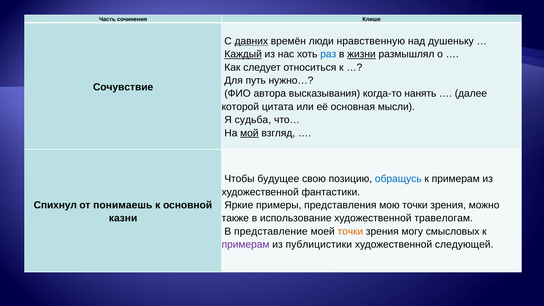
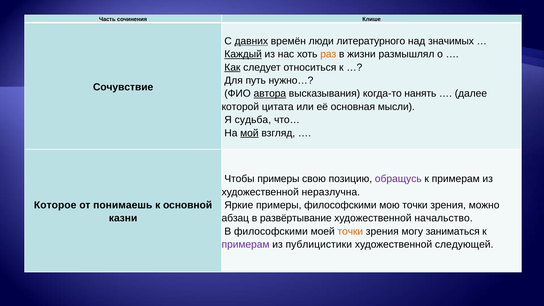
нравственную: нравственную -> литературного (371, 41)
душеньку: душеньку -> значимых (451, 41)
раз colour: blue -> orange (328, 54)
жизни underline: present -> none (361, 54)
Как underline: none -> present (232, 67)
автора underline: none -> present (270, 94)
Чтобы будущее: будущее -> примеры (278, 179)
обращусь colour: blue -> purple (398, 179)
фантастики: фантастики -> неразлучна (331, 192)
Спихнул: Спихнул -> Которое (55, 205)
примеры представления: представления -> философскими (340, 205)
также: также -> абзац (235, 218)
использование: использование -> развёртывание (296, 218)
травелогам: травелогам -> начальство (444, 218)
В представление: представление -> философскими (271, 231)
смысловых: смысловых -> заниматься (453, 231)
